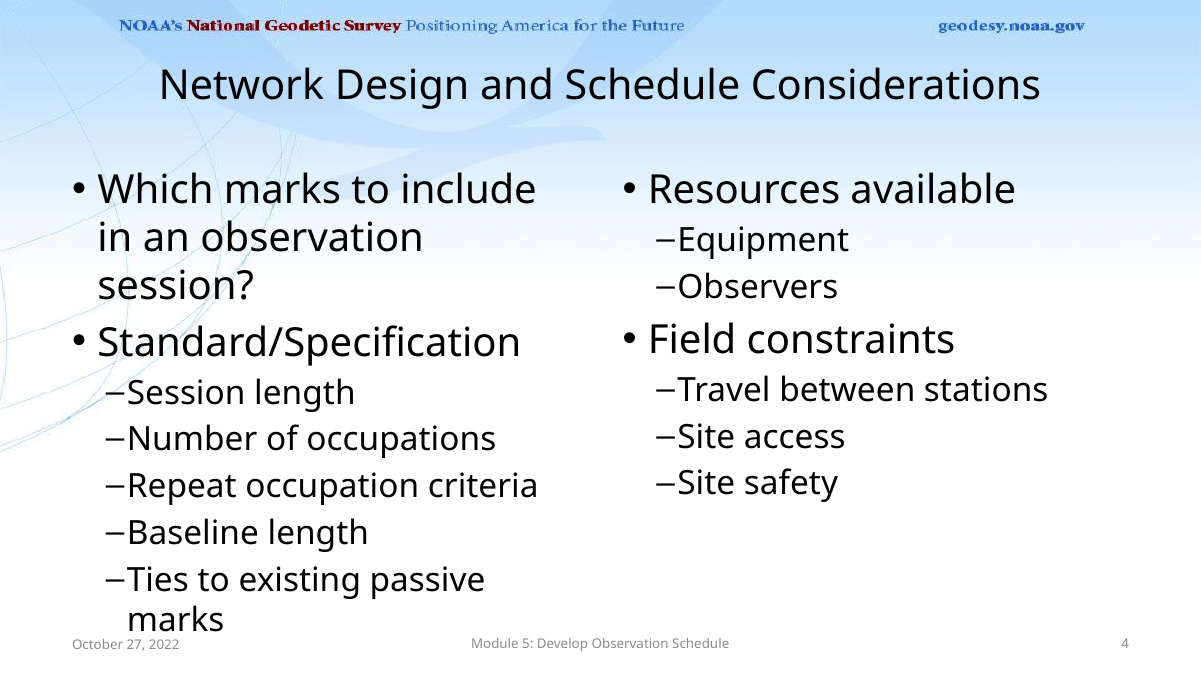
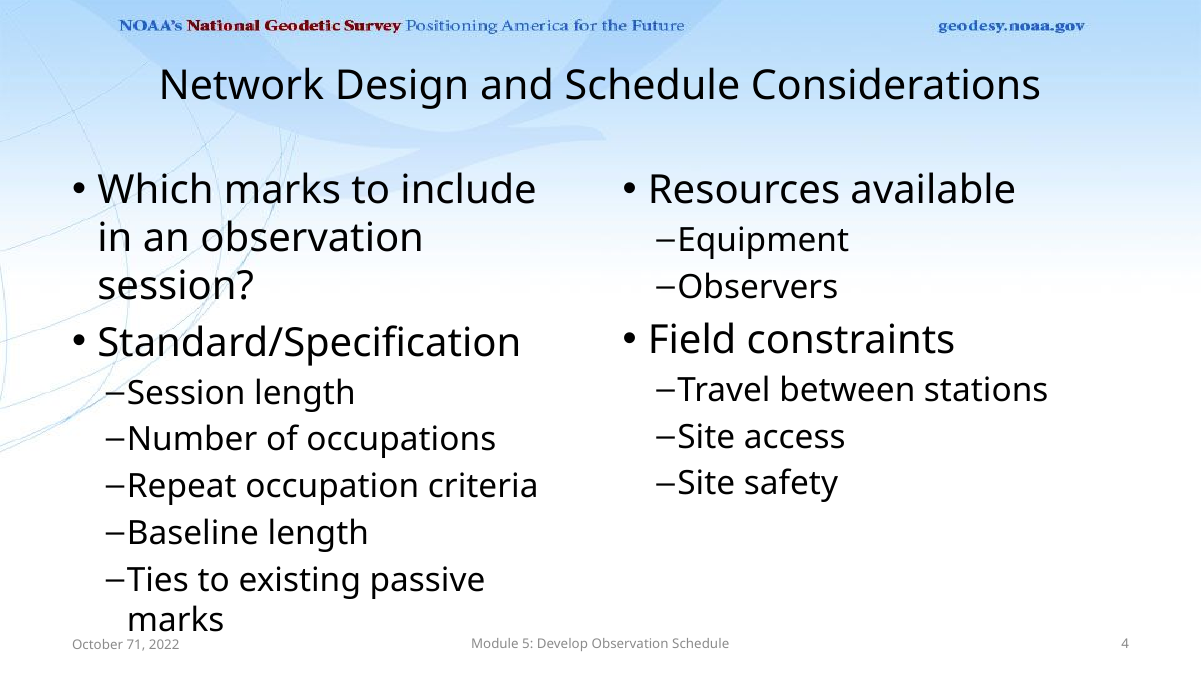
27: 27 -> 71 (136, 645)
